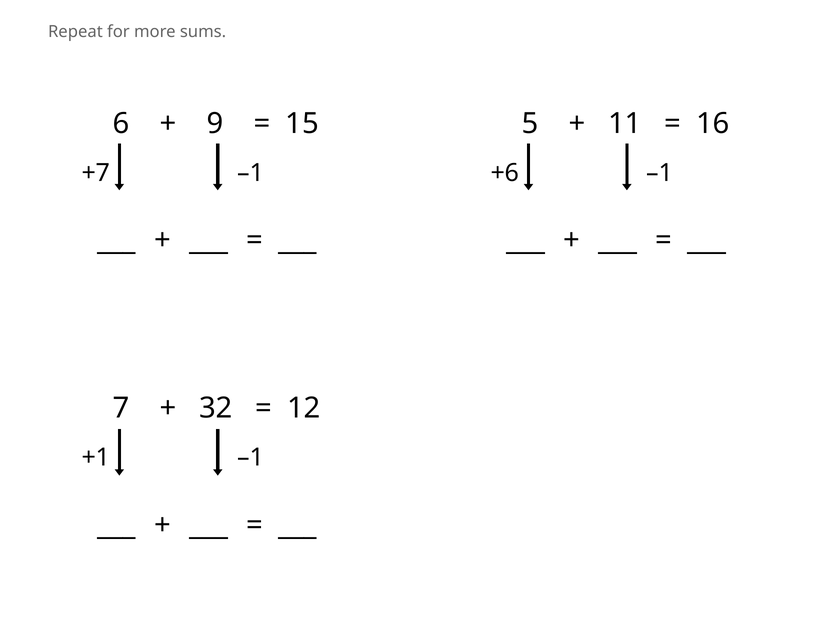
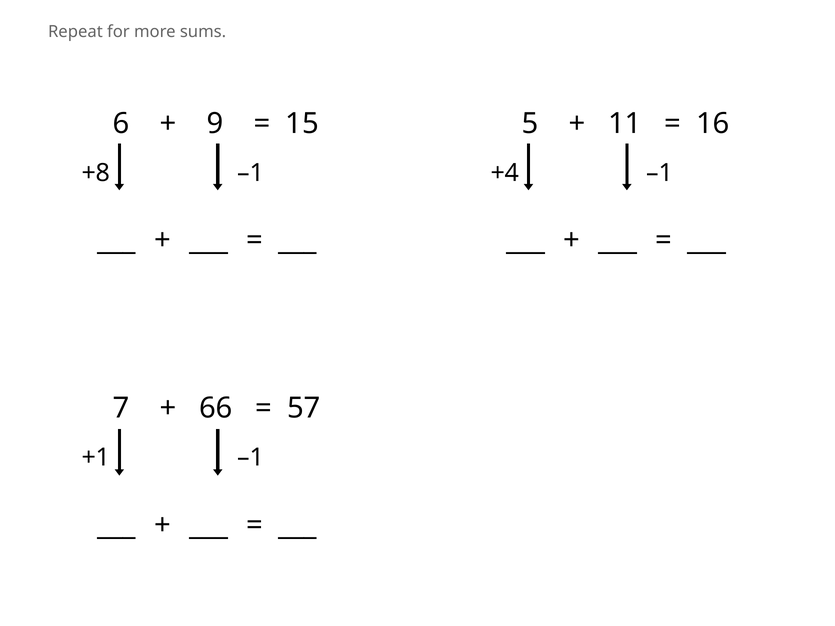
+7: +7 -> +8 (96, 173)
+6: +6 -> +4 (505, 173)
32: 32 -> 66 (216, 408)
12: 12 -> 57 (304, 408)
